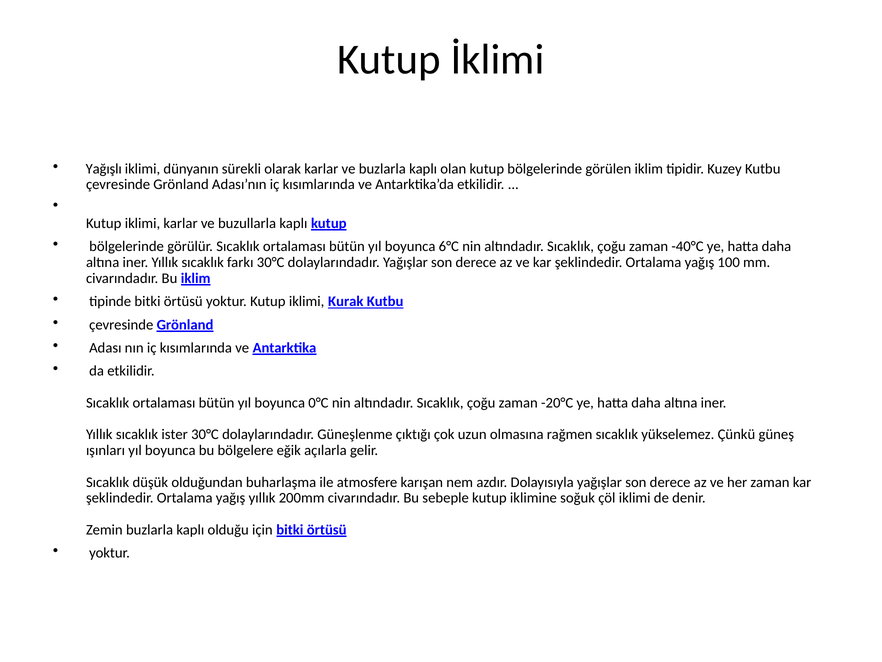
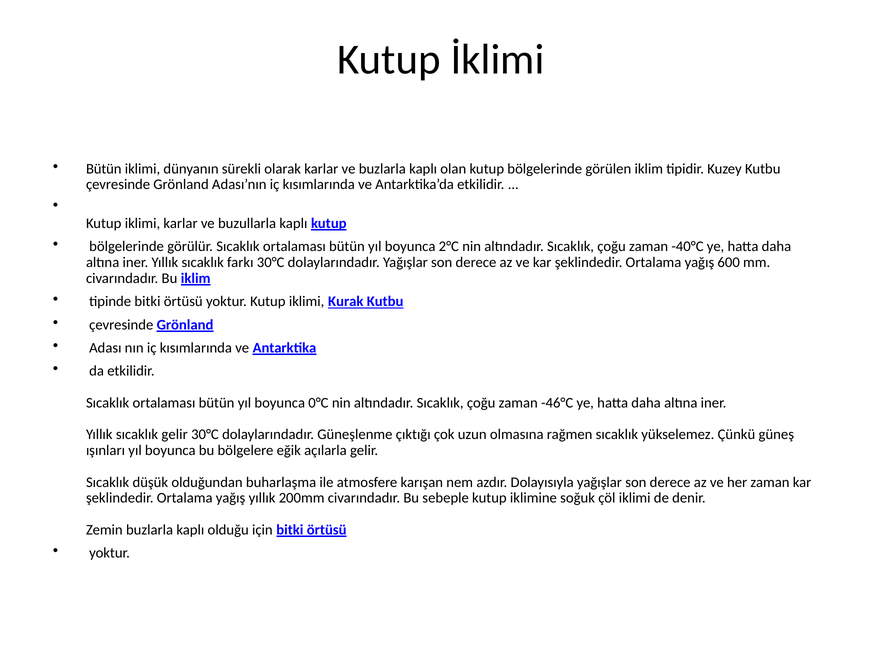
Yağışlı: Yağışlı -> Bütün (104, 169)
6°C: 6°C -> 2°C (449, 246)
100: 100 -> 600 (729, 262)
-20°C: -20°C -> -46°C (557, 403)
sıcaklık ister: ister -> gelir (175, 434)
